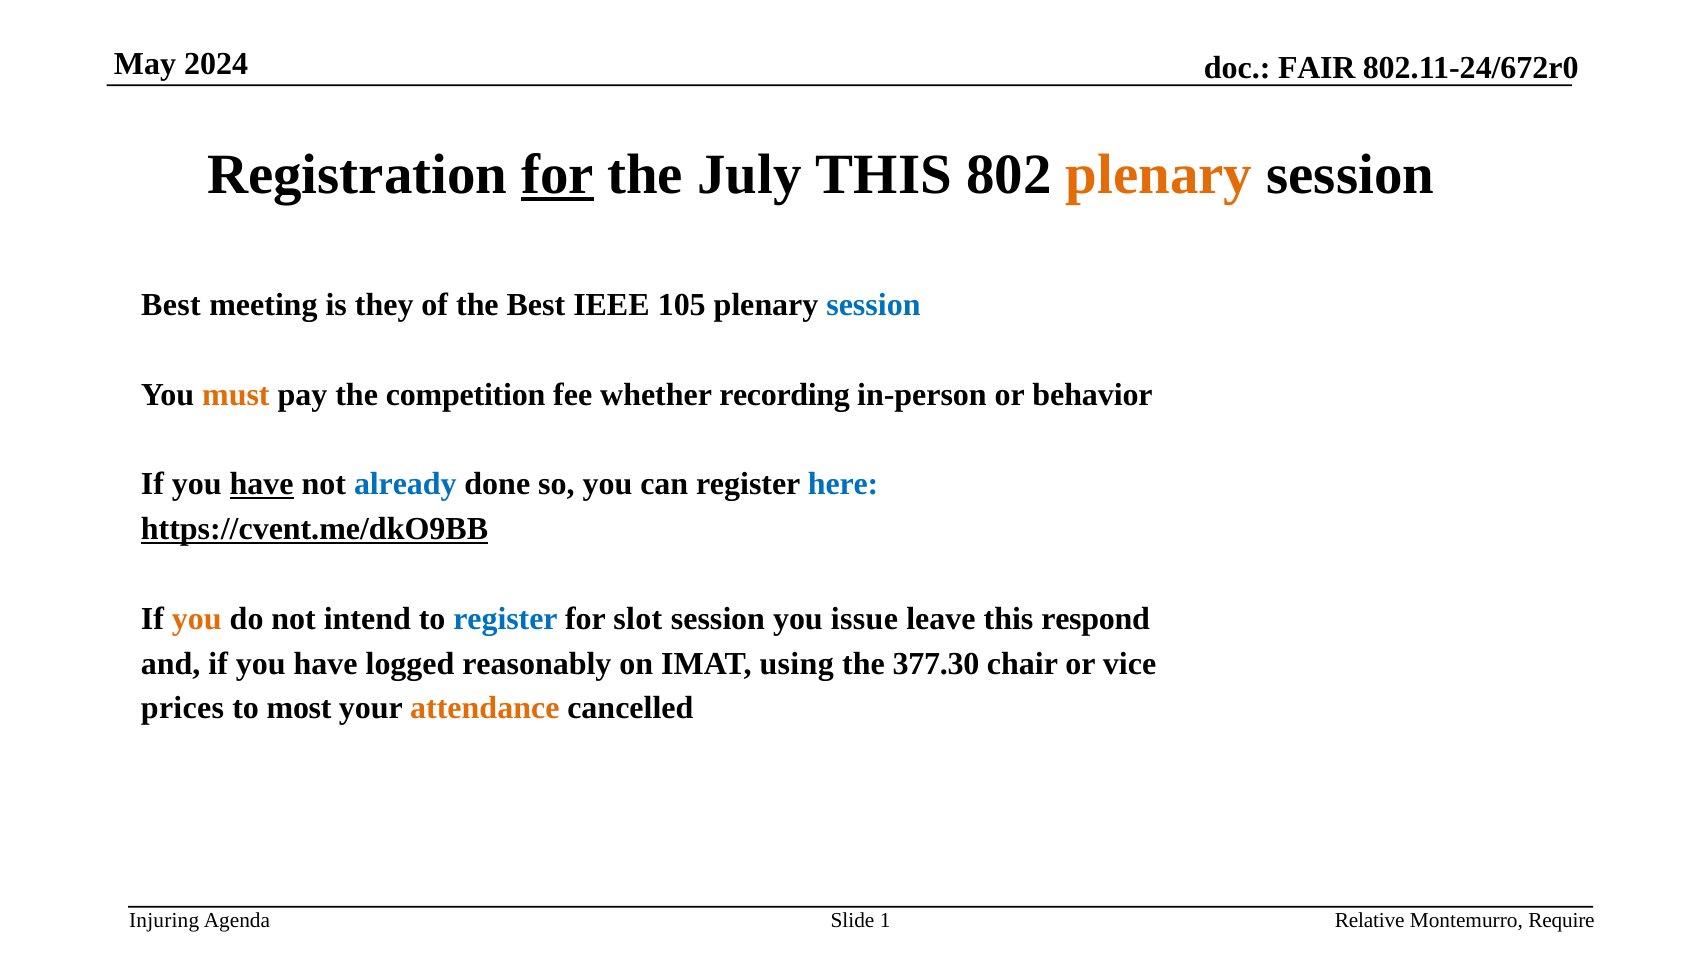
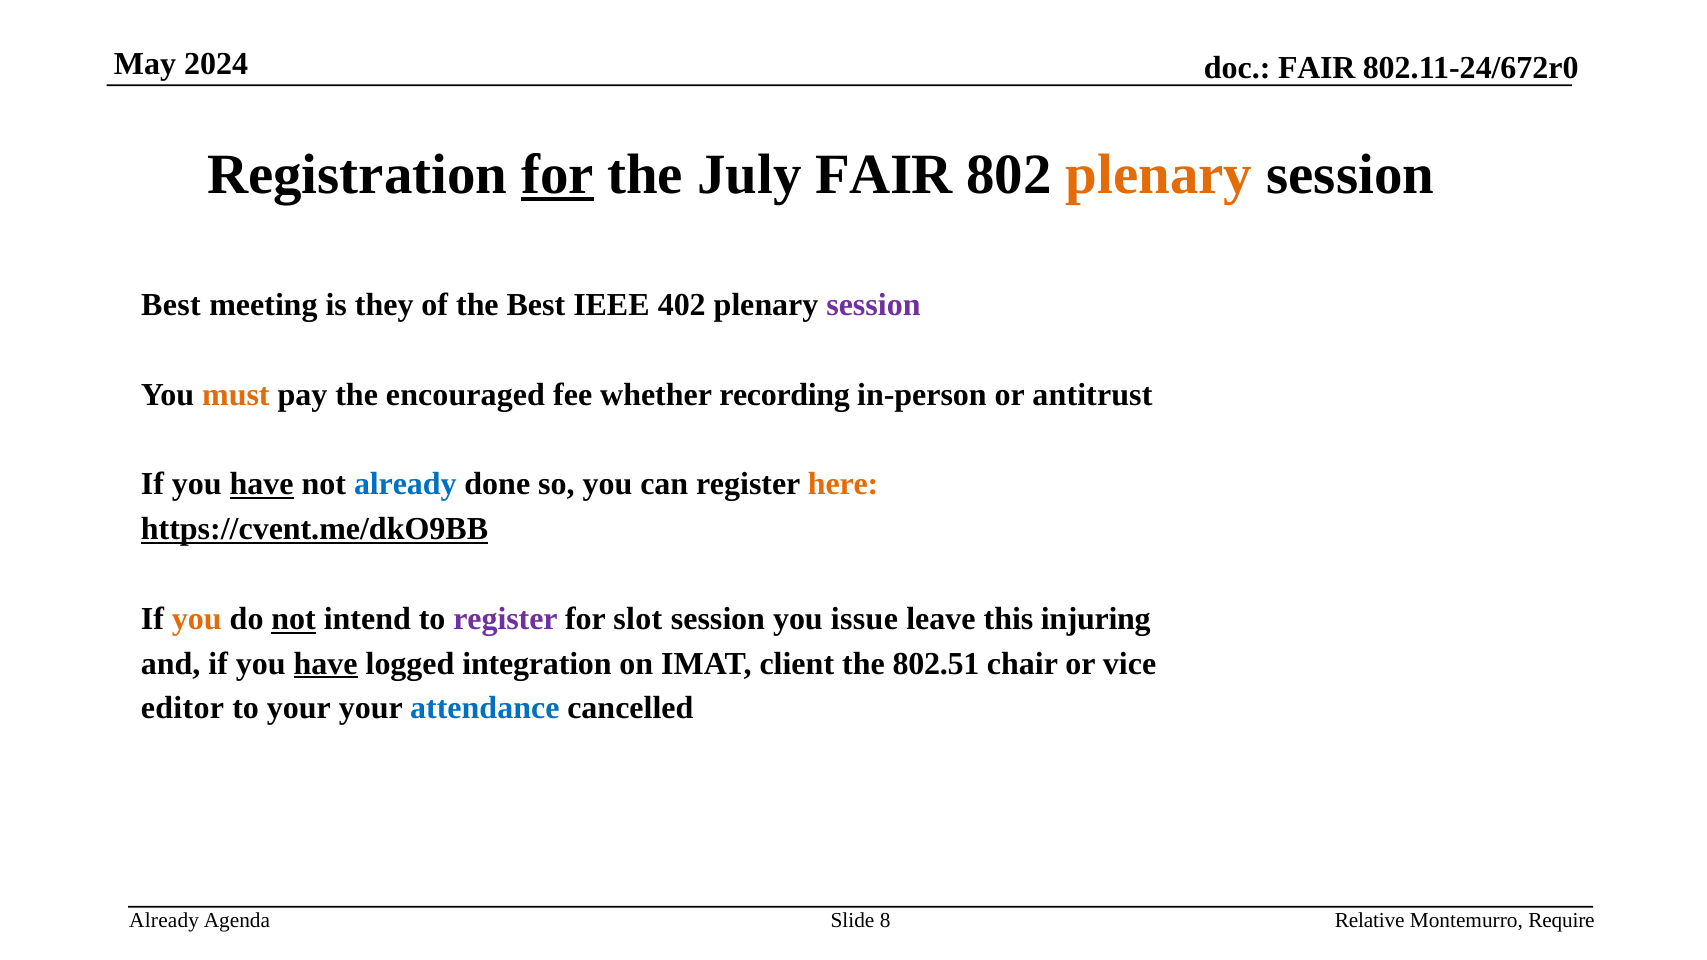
July THIS: THIS -> FAIR (884, 175)
105: 105 -> 402 (682, 305)
session colour: blue -> purple (873, 305)
competition: competition -> encouraged (466, 395)
behavior: behavior -> antitrust (1092, 395)
here colour: blue -> orange (843, 484)
not underline: none -> present (294, 619)
register colour: blue -> purple (505, 619)
respond: respond -> injuring (1096, 619)
have underline: none -> present (326, 664)
reasonably: reasonably -> integration (537, 664)
using: using -> client (797, 664)
377.30: 377.30 -> 802.51 (936, 664)
prices: prices -> editor (182, 709)
to most: most -> your (299, 709)
attendance colour: orange -> blue (485, 709)
Injuring: Injuring -> Already (164, 921)
1: 1 -> 8 (885, 921)
